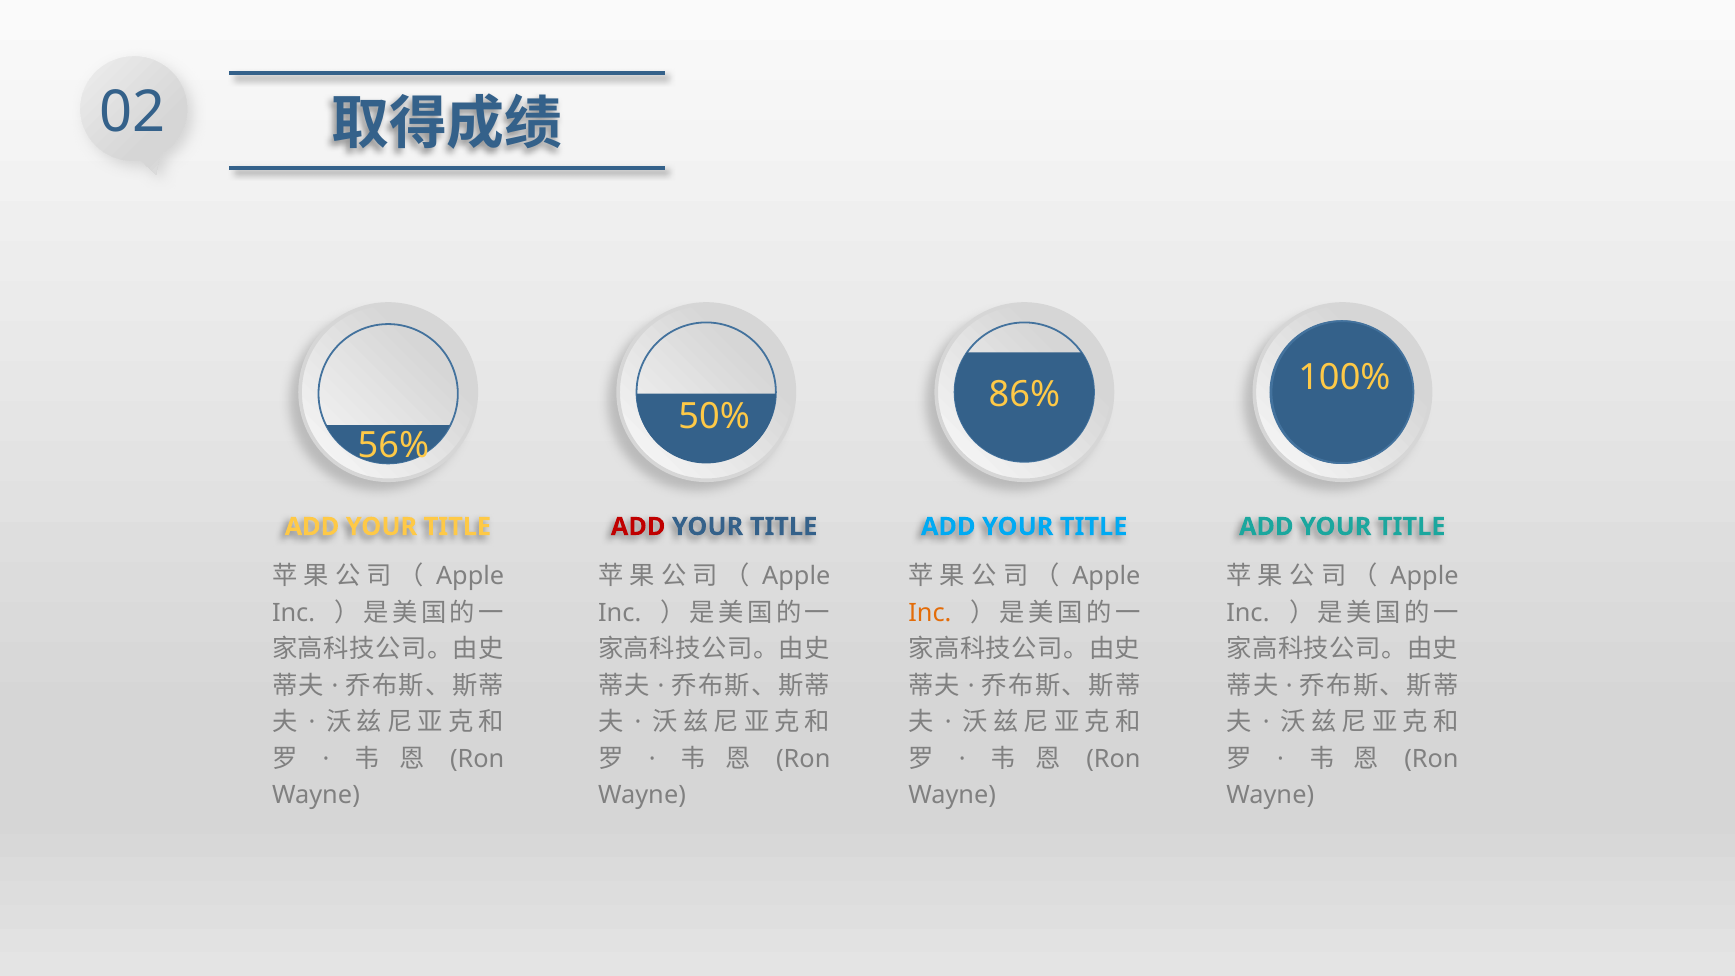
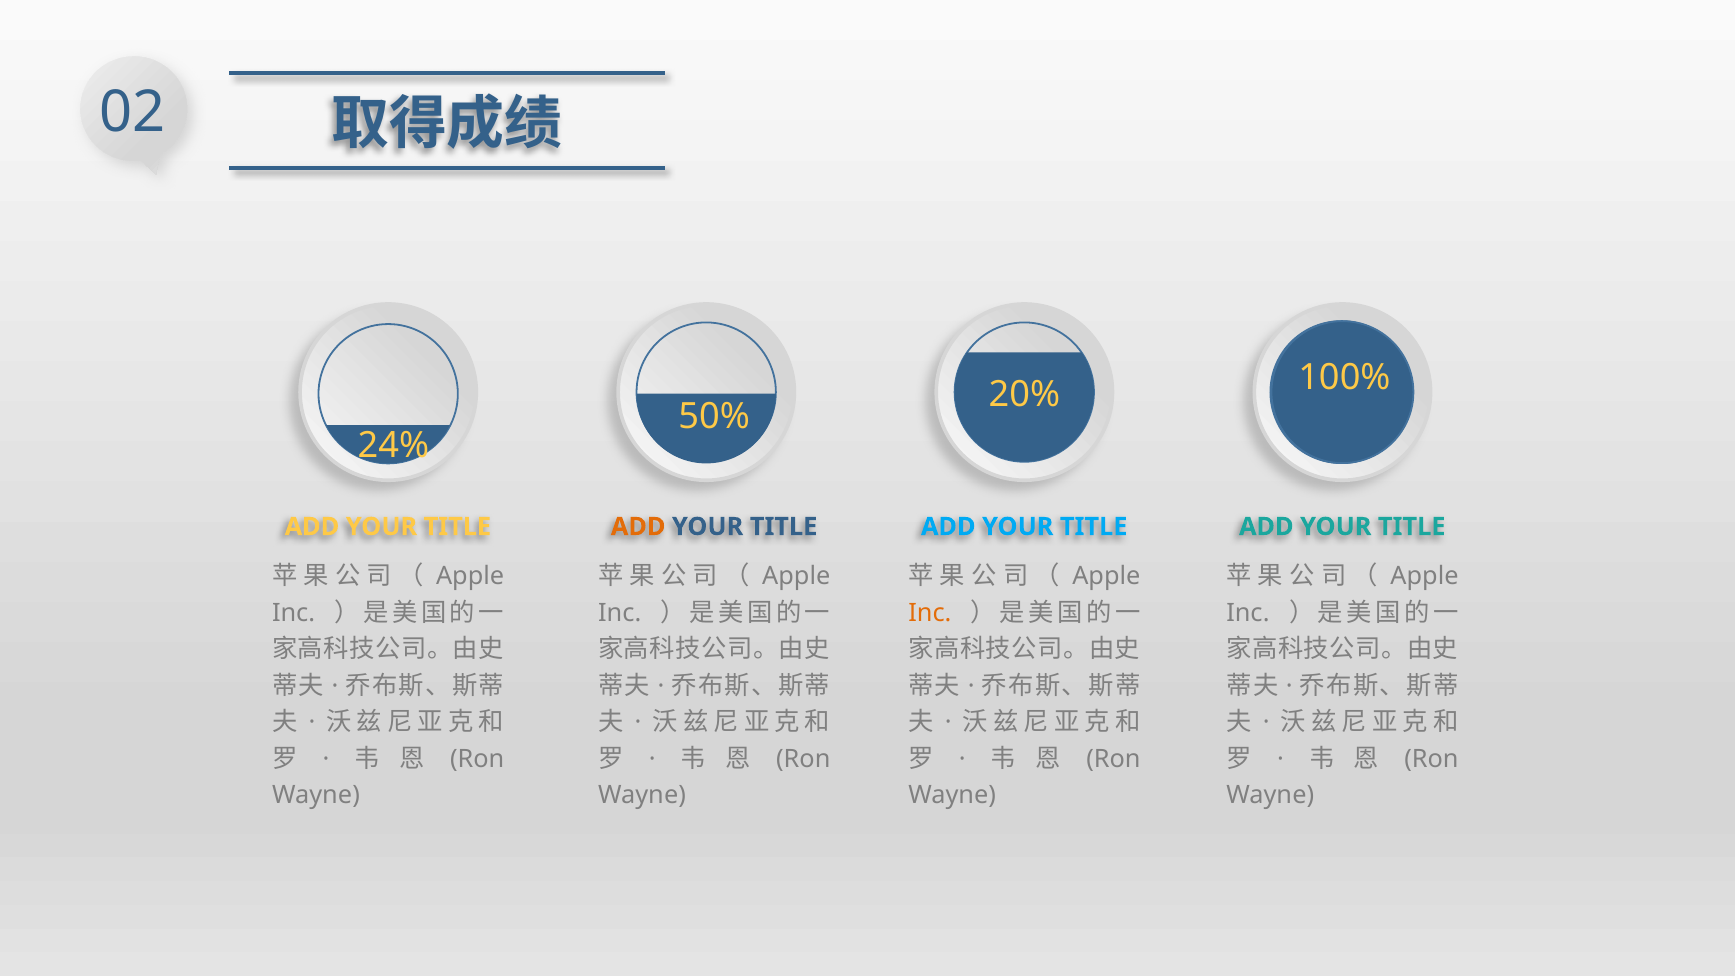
86%: 86% -> 20% (1024, 394)
56%: 56% -> 24% (393, 445)
ADD colour: red -> orange (638, 527)
